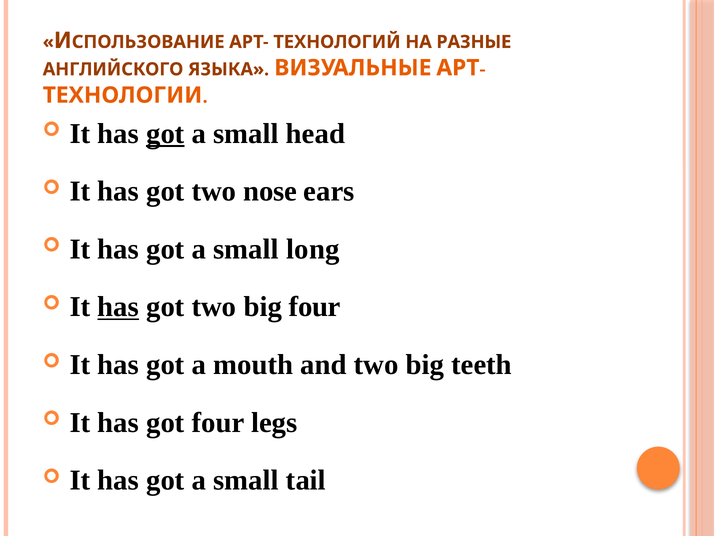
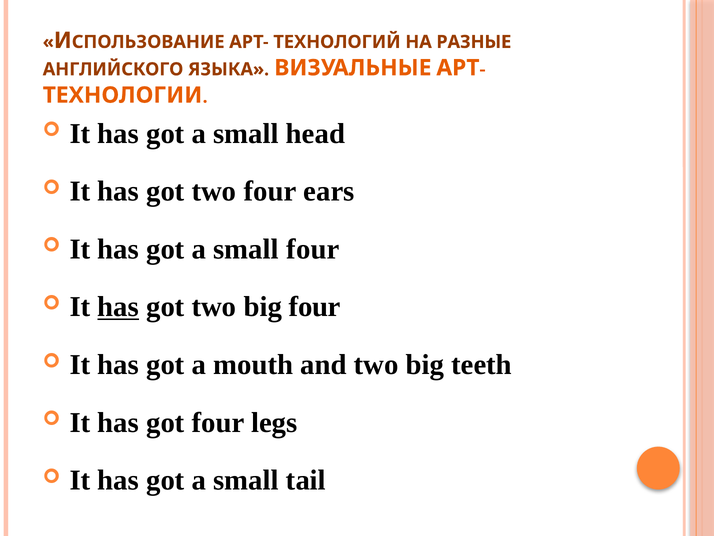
got underline: present -> none (165, 133)
two nose: nose -> four (270, 191)
small long: long -> four (313, 249)
